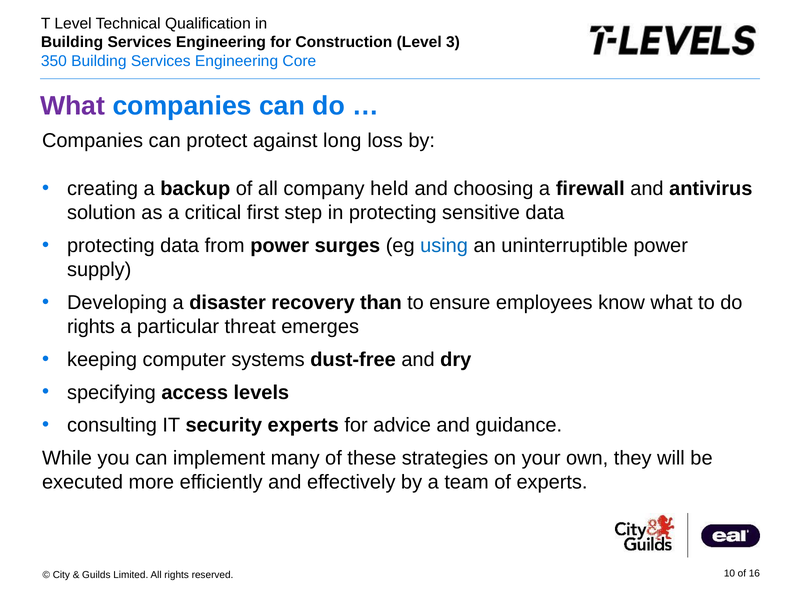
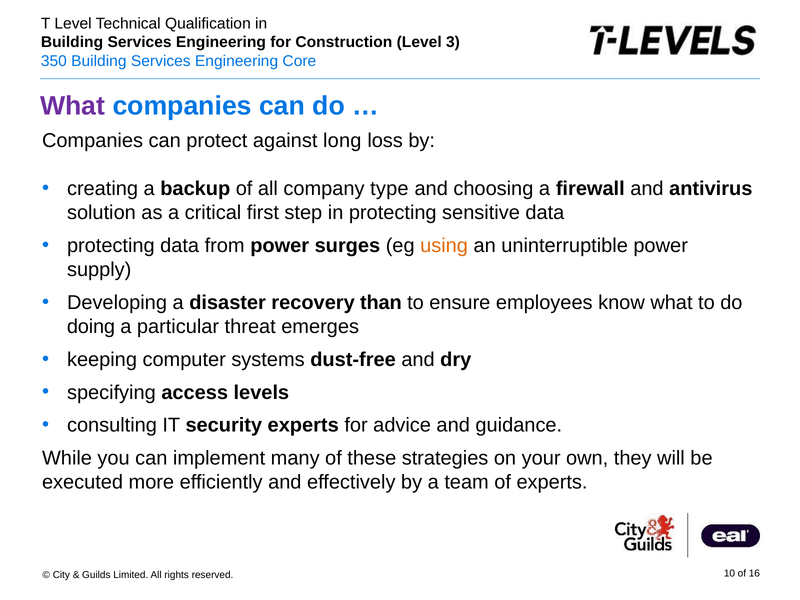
held: held -> type (389, 189)
using colour: blue -> orange (444, 246)
rights: rights -> doing (91, 327)
